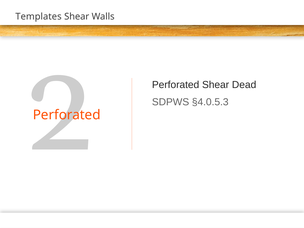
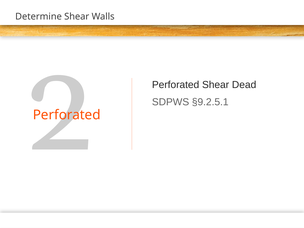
Templates: Templates -> Determine (39, 16)
§4.0.5.3: §4.0.5.3 -> §9.2.5.1 (210, 102)
